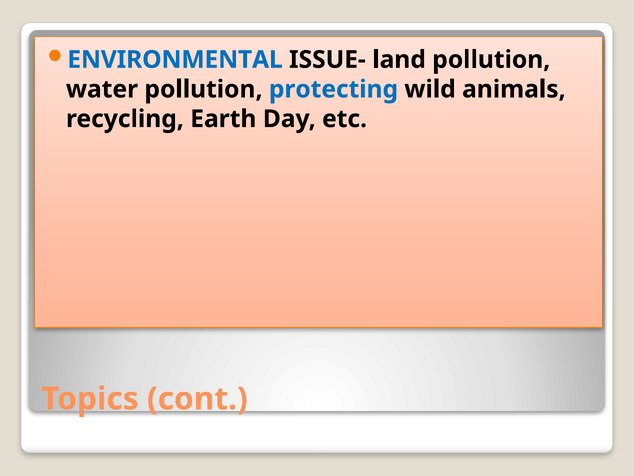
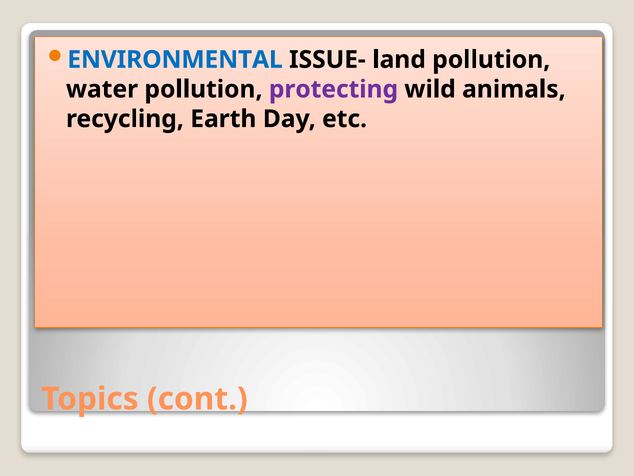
protecting colour: blue -> purple (333, 89)
